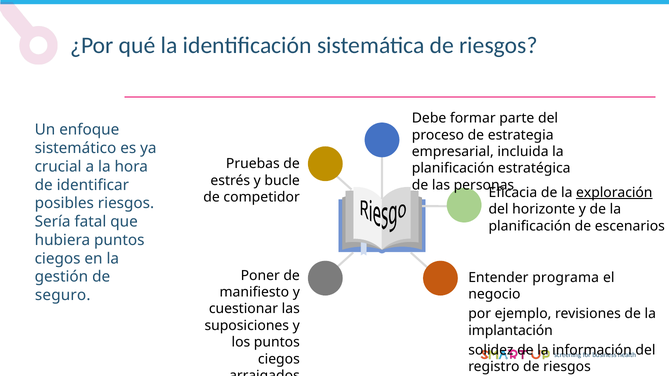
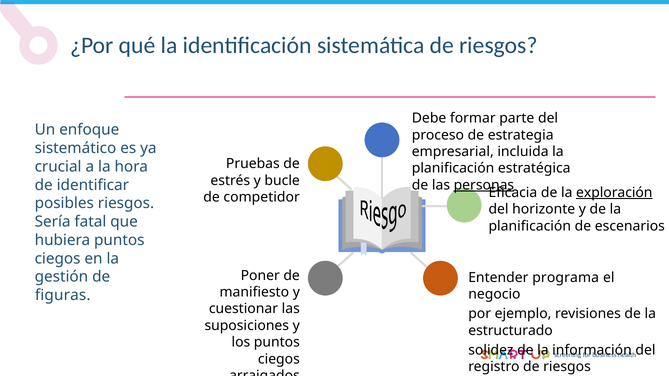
personas underline: none -> present (484, 185)
seguro: seguro -> figuras (63, 296)
implantación: implantación -> estructurado (511, 331)
